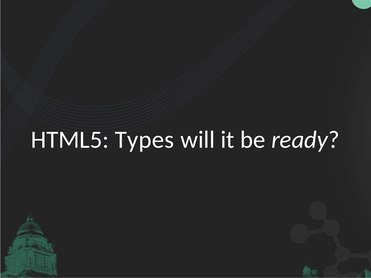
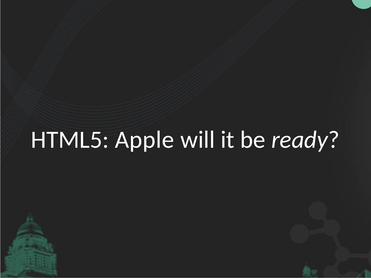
Types: Types -> Apple (145, 140)
